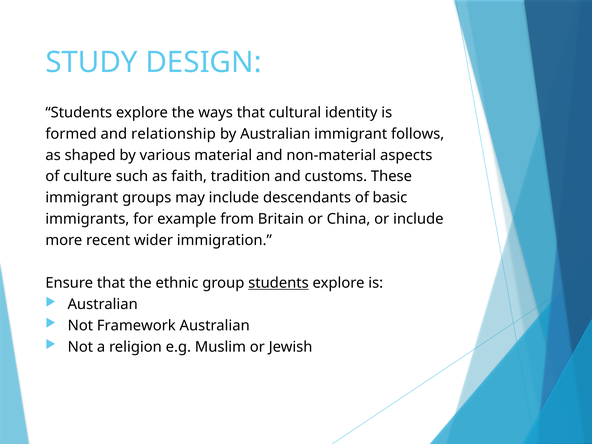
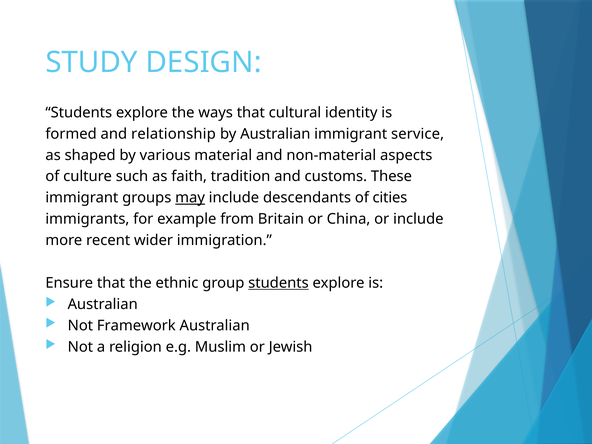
follows: follows -> service (418, 134)
may underline: none -> present (190, 198)
basic: basic -> cities (390, 198)
